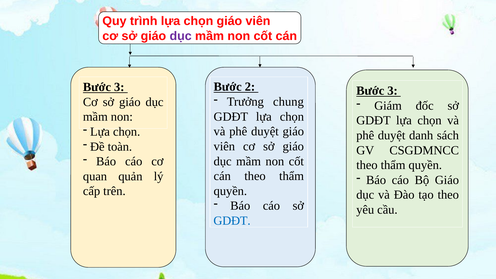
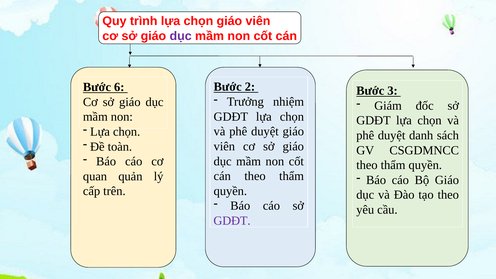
3: 3 -> 6 (119, 87)
chung: chung -> nhiệm (289, 102)
GDĐT colour: blue -> purple (232, 221)
